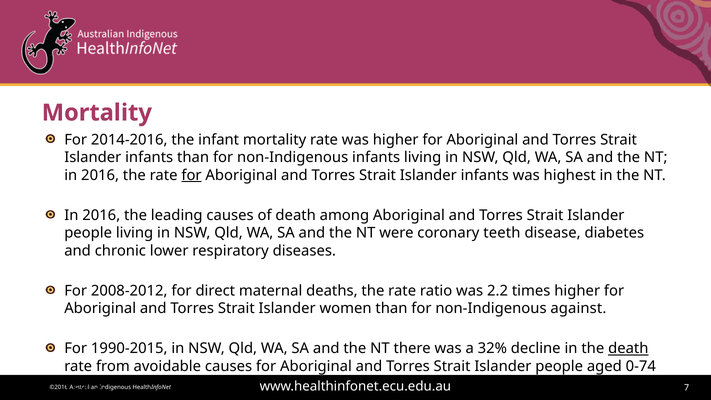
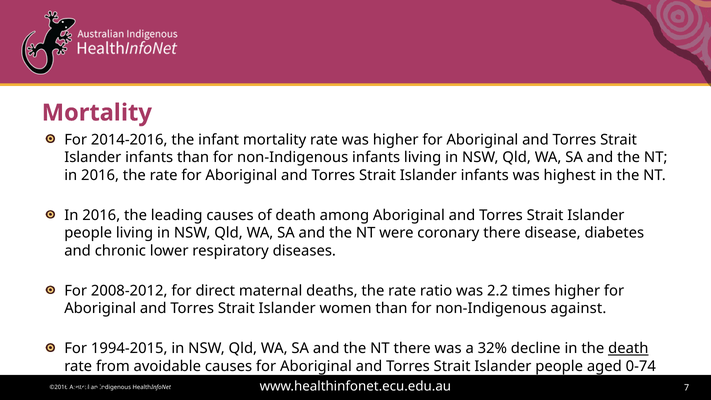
for underline: present -> none (192, 175)
coronary teeth: teeth -> there (502, 233)
1990-2015: 1990-2015 -> 1994-2015 (129, 349)
